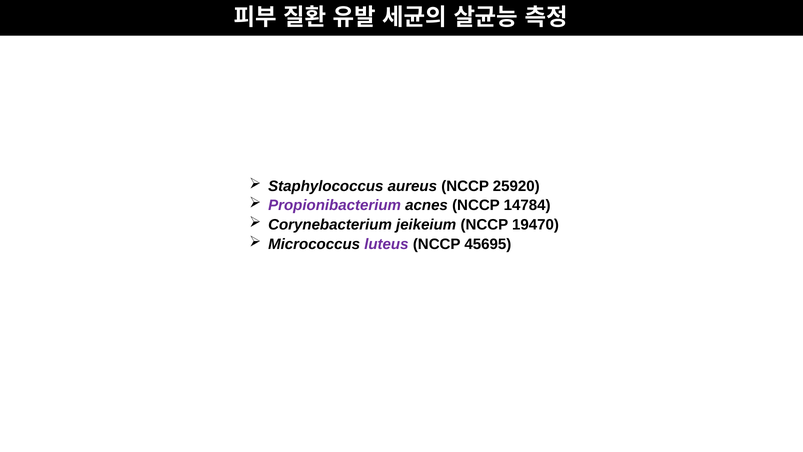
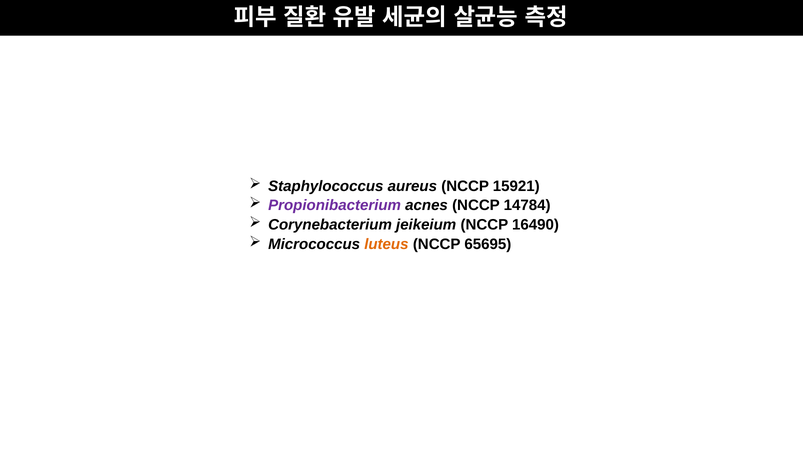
25920: 25920 -> 15921 (516, 186)
19470: 19470 -> 16490 (536, 225)
luteus colour: purple -> orange (386, 244)
45695: 45695 -> 65695 (488, 244)
